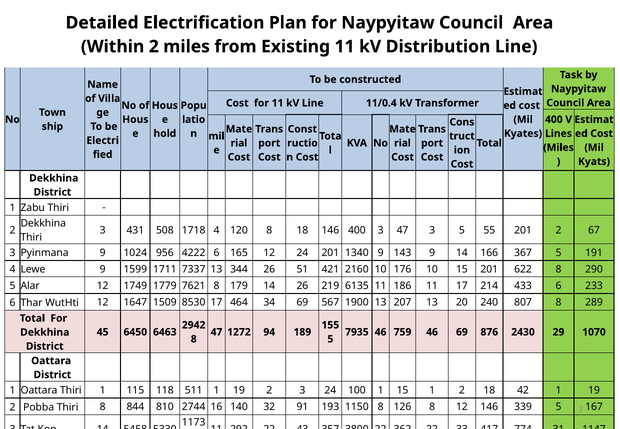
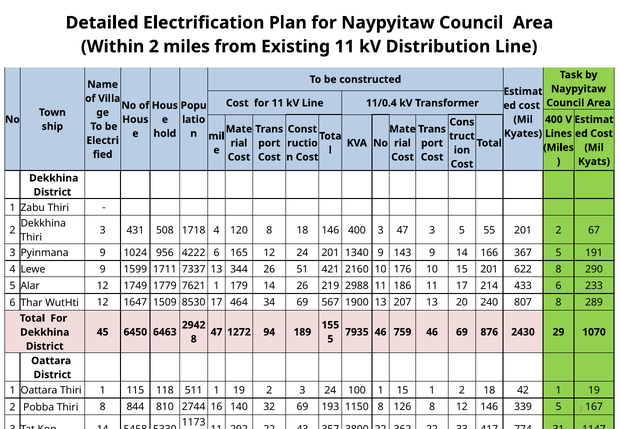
7621 8: 8 -> 1 (217, 286)
6135: 6135 -> 2988 (357, 286)
32 91: 91 -> 69 (302, 407)
